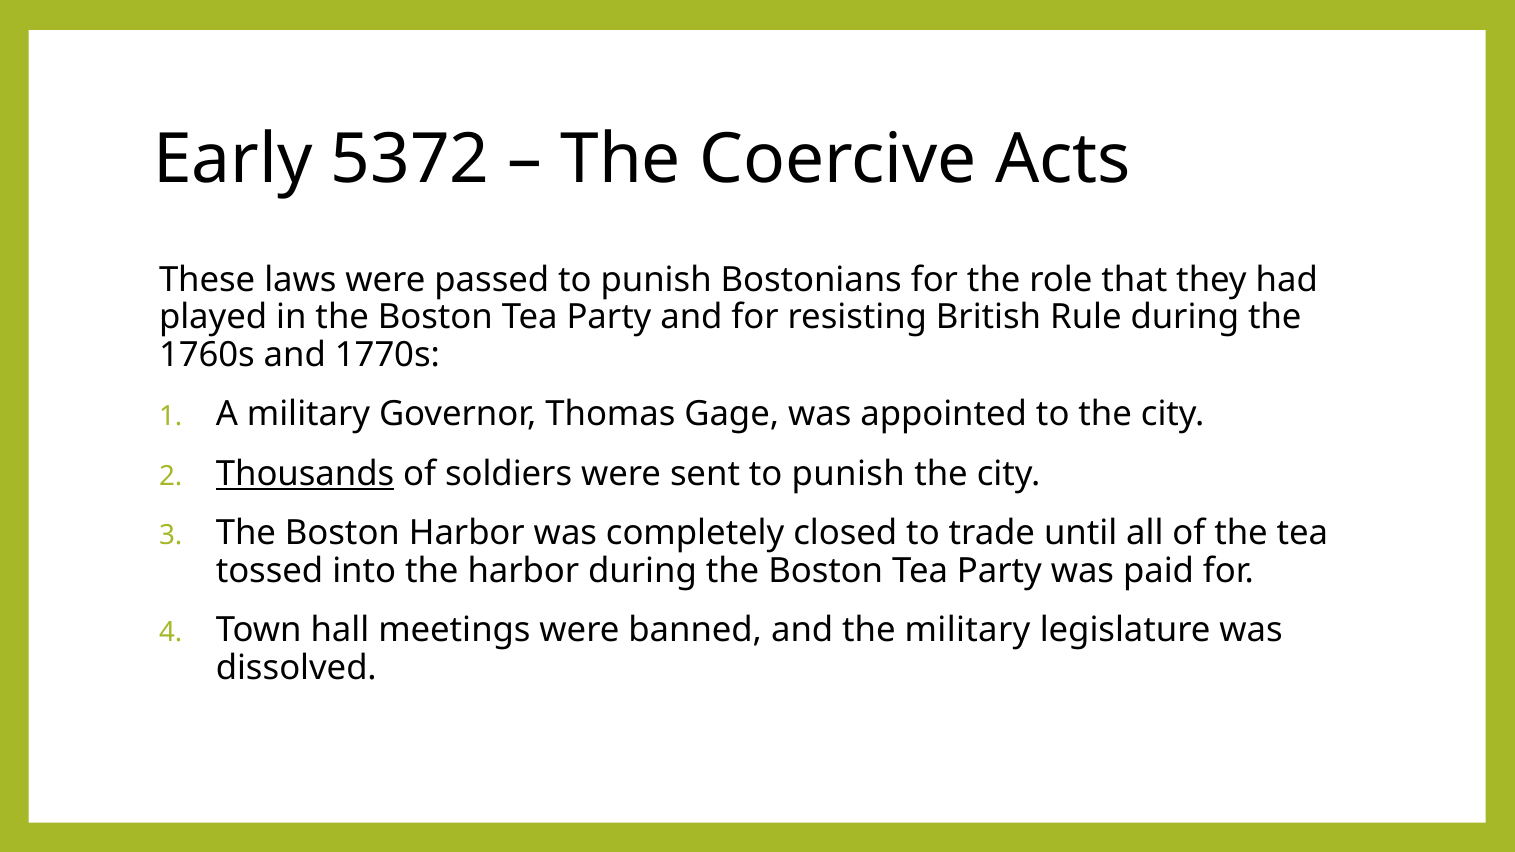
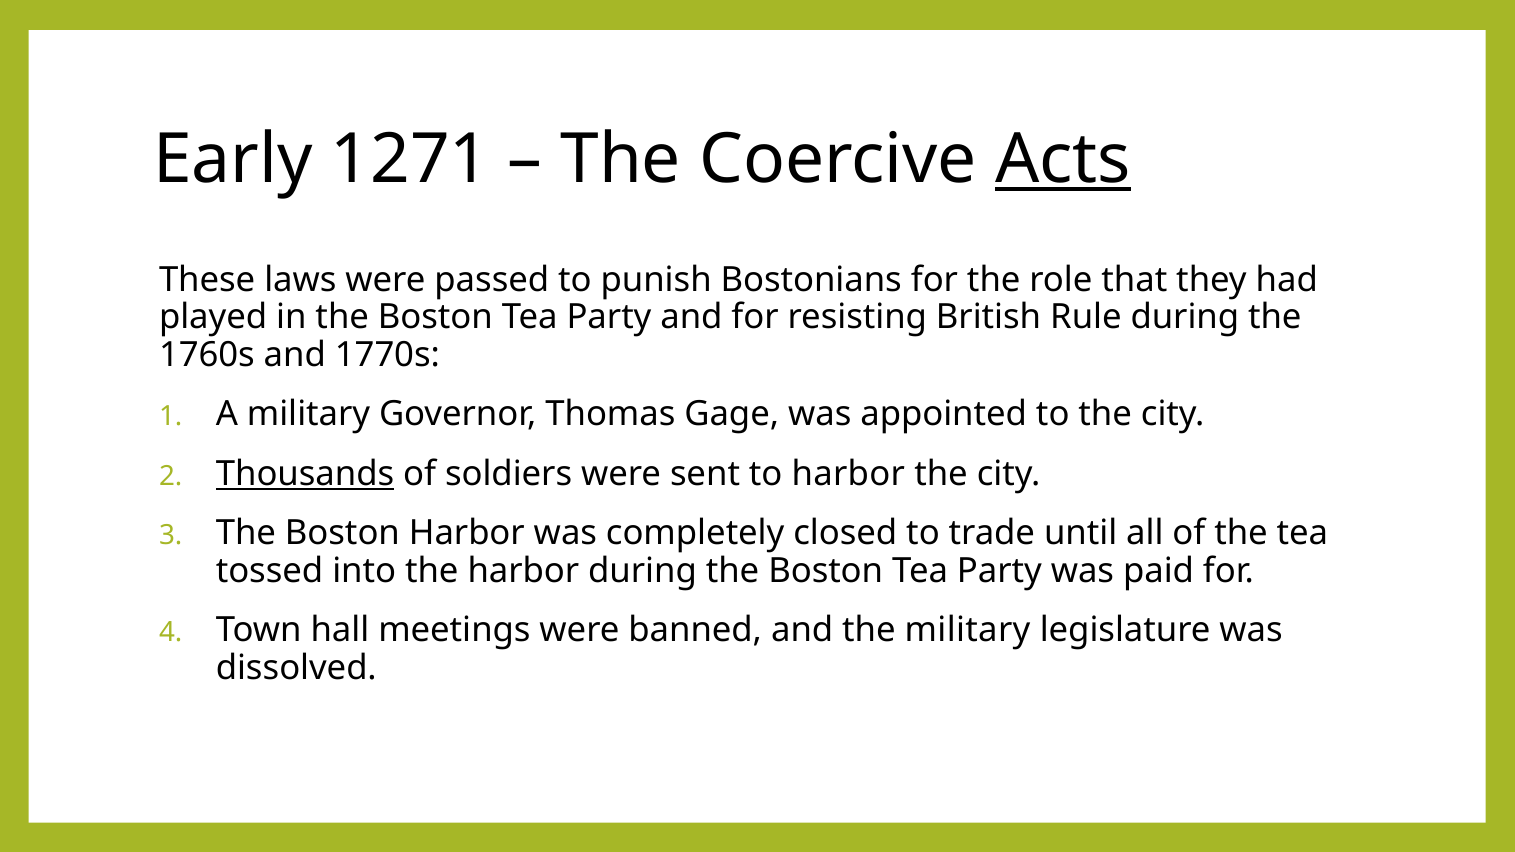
5372: 5372 -> 1271 (410, 160)
Acts underline: none -> present (1063, 160)
sent to punish: punish -> harbor (848, 474)
